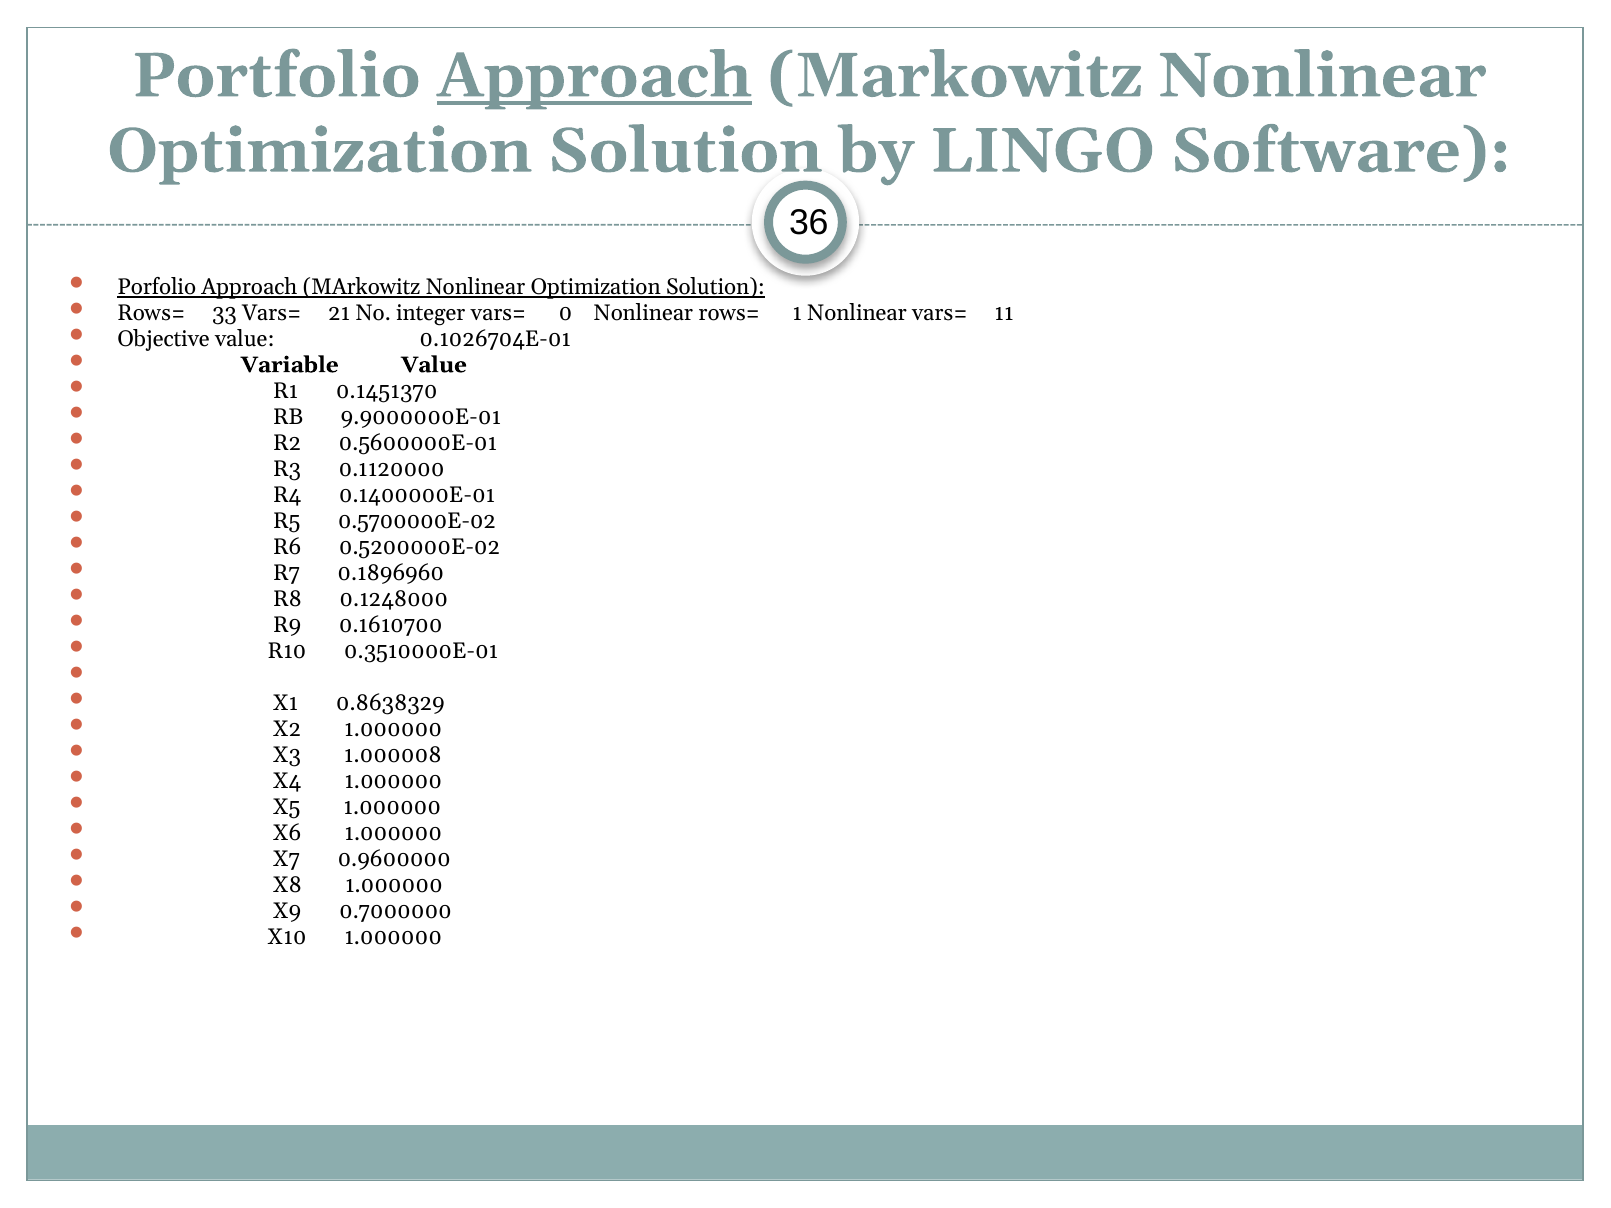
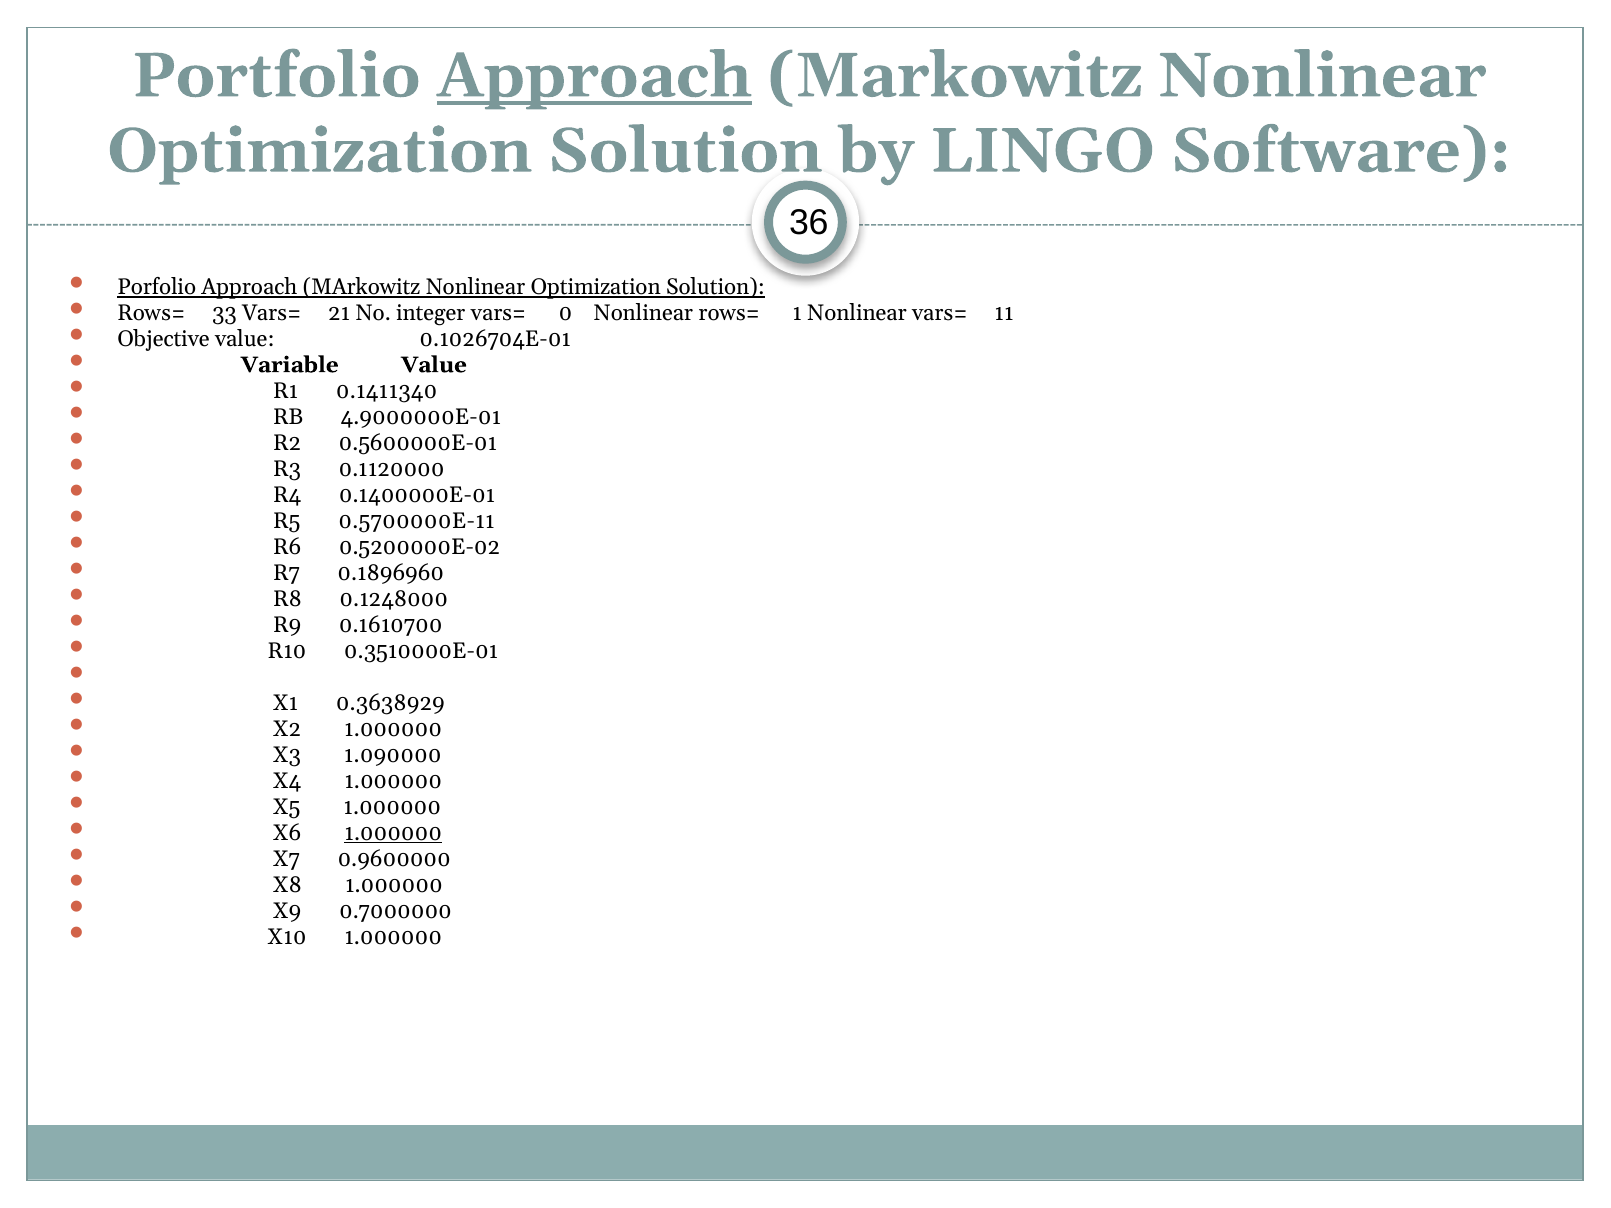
0.1451370: 0.1451370 -> 0.1411340 (387, 391)
9.9000000E-01: 9.9000000E-01 -> 4.9000000E-01 (421, 417)
0.5700000E-02: 0.5700000E-02 -> 0.5700000E-11 (417, 521)
0.8638329: 0.8638329 -> 0.3638929 (390, 703)
1.000008: 1.000008 -> 1.090000 (393, 755)
1.000000 underline: none -> present (393, 833)
